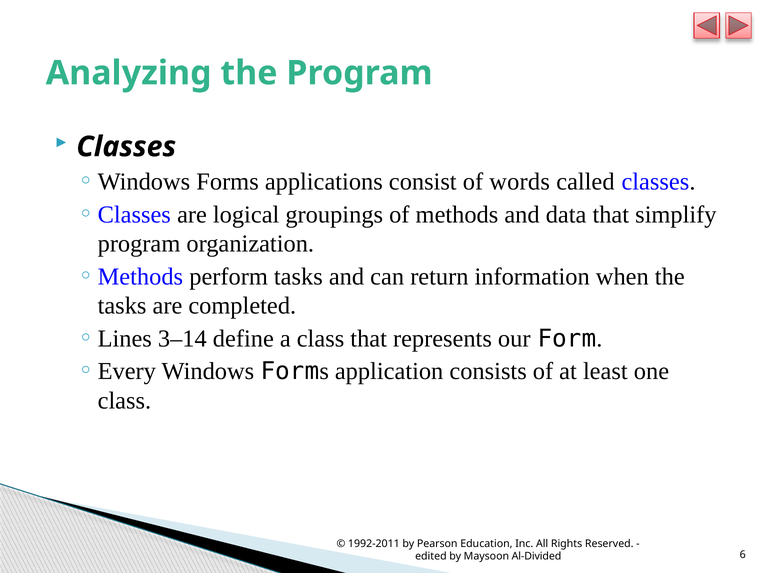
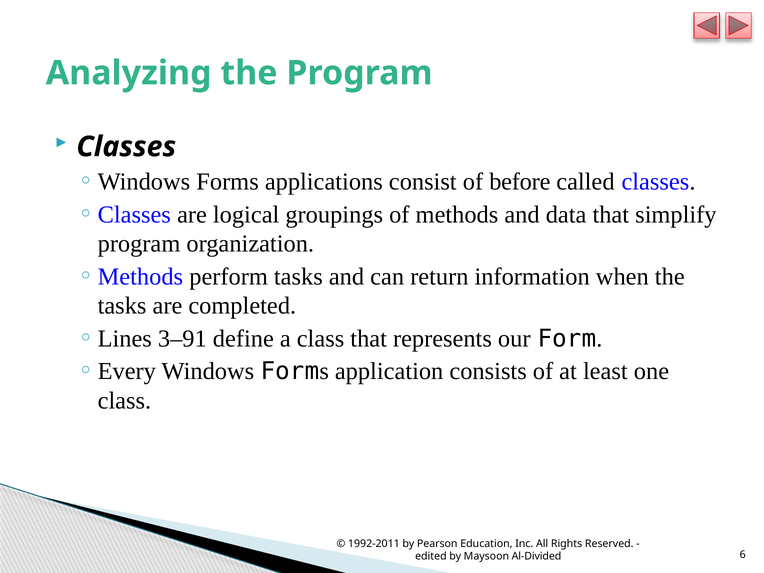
words: words -> before (520, 182)
3–14: 3–14 -> 3–91 (182, 338)
